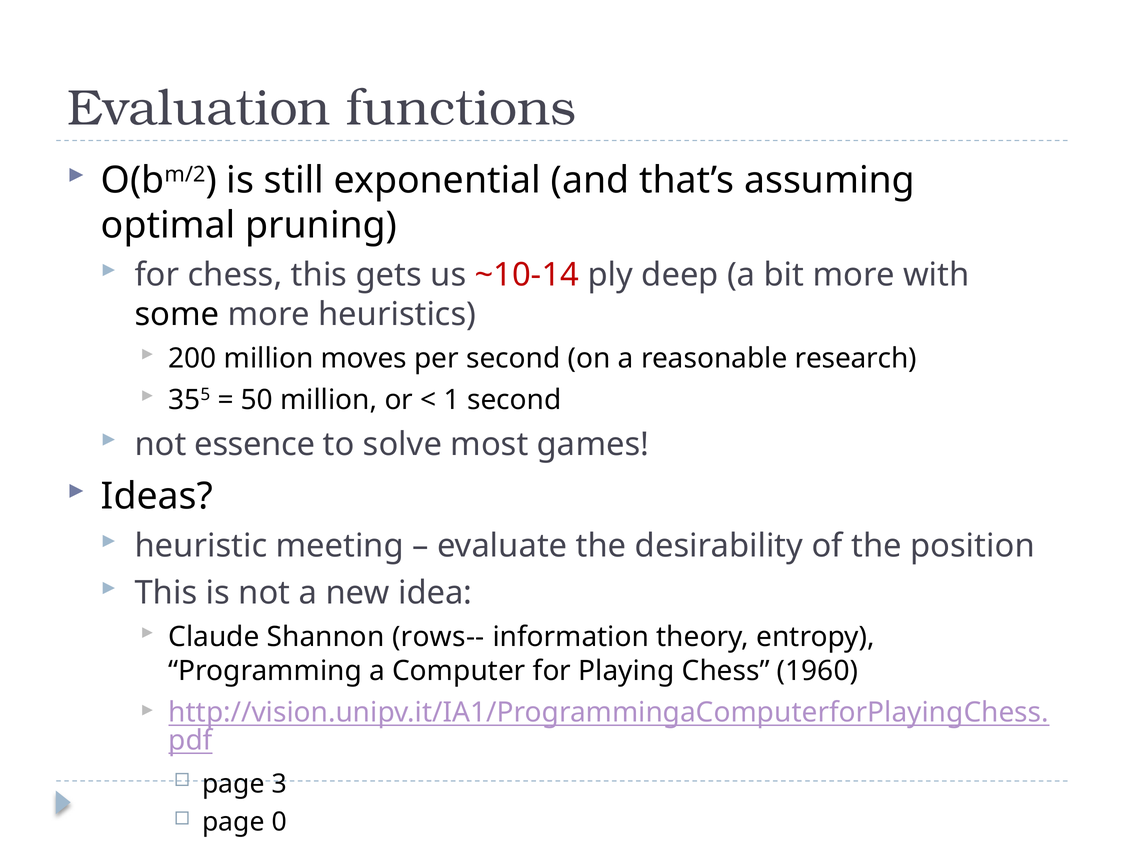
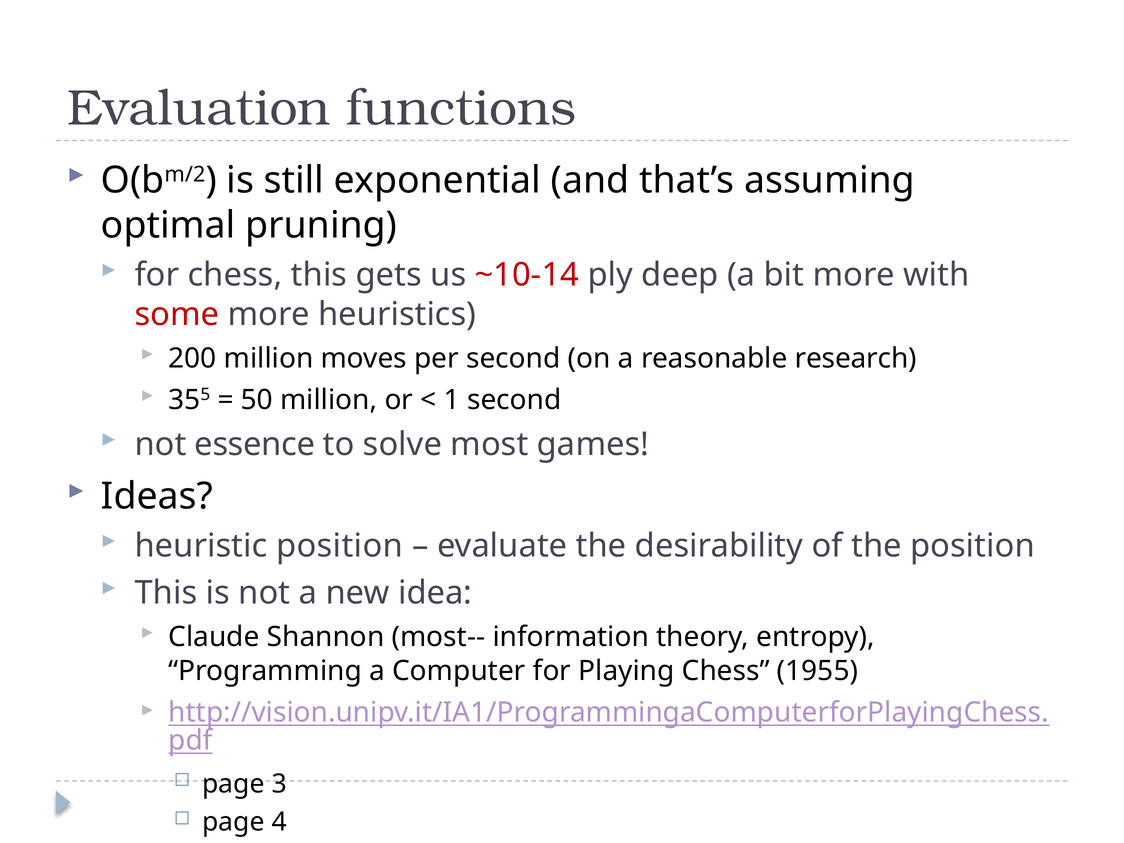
some colour: black -> red (177, 314)
heuristic meeting: meeting -> position (340, 546)
rows--: rows-- -> most-- (438, 637)
1960: 1960 -> 1955 (817, 671)
0: 0 -> 4 (279, 822)
